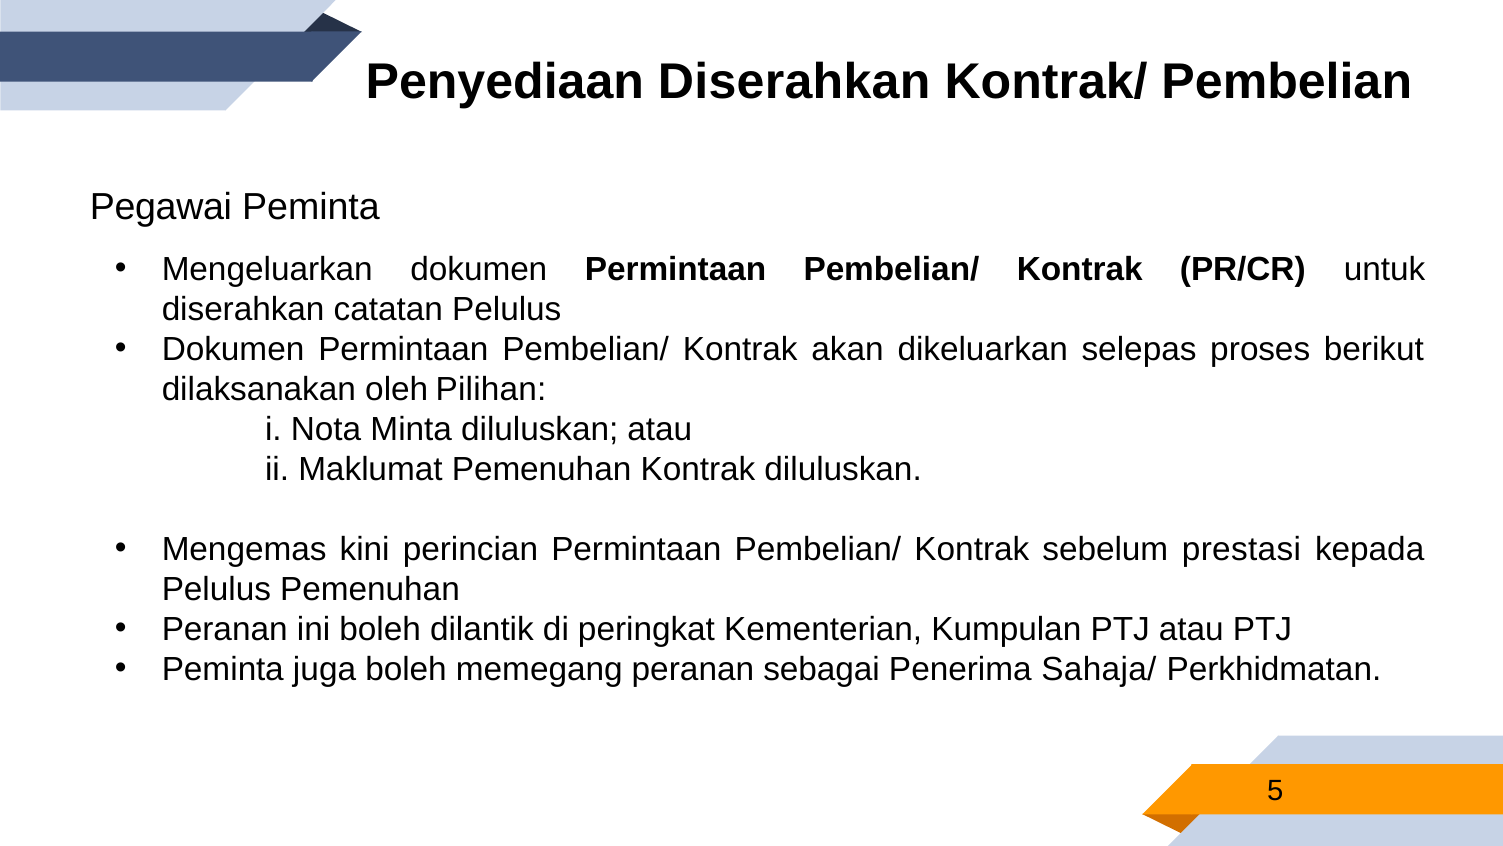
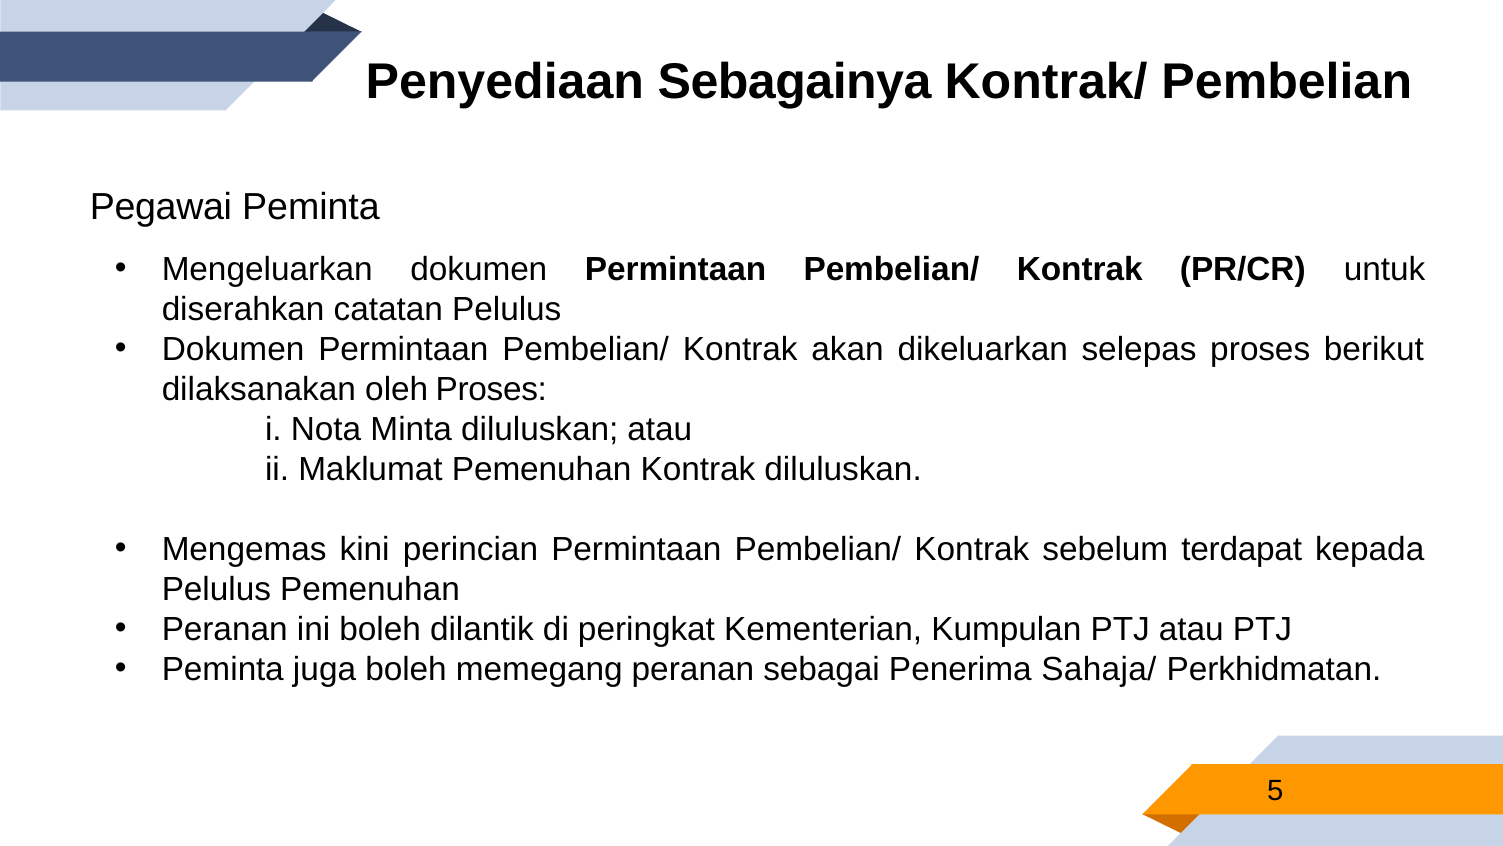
Penyediaan Diserahkan: Diserahkan -> Sebagainya (795, 82)
oleh Pilihan: Pilihan -> Proses (491, 389)
prestasi: prestasi -> terdapat (1242, 549)
